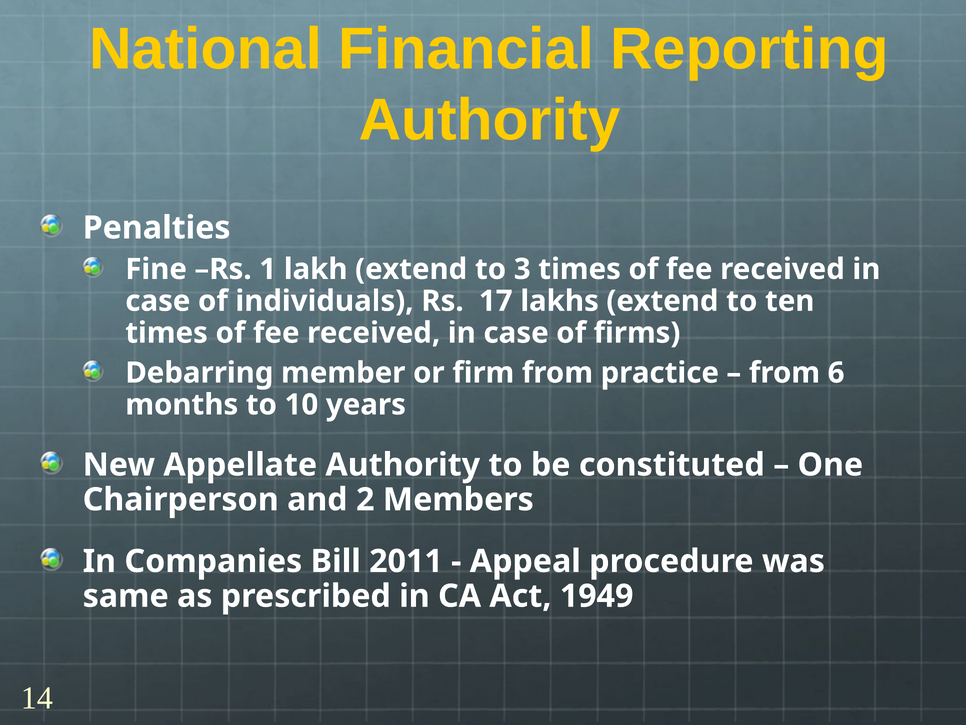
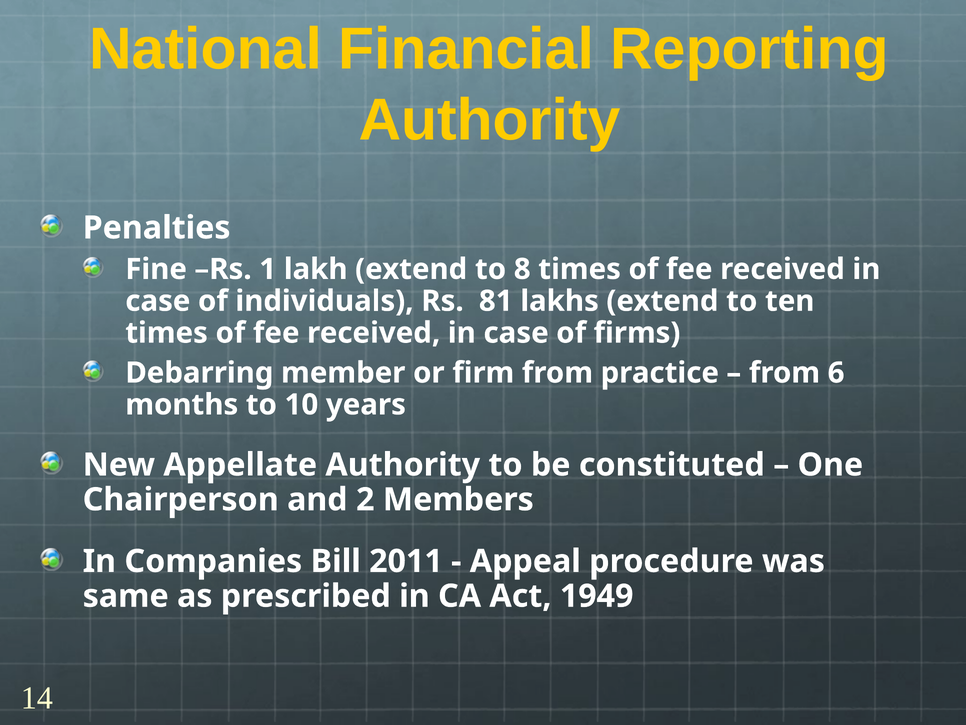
3: 3 -> 8 (522, 269)
17: 17 -> 81 (496, 301)
